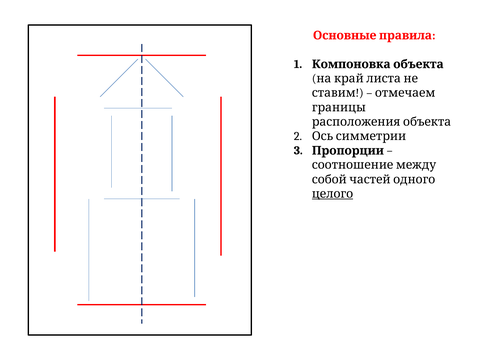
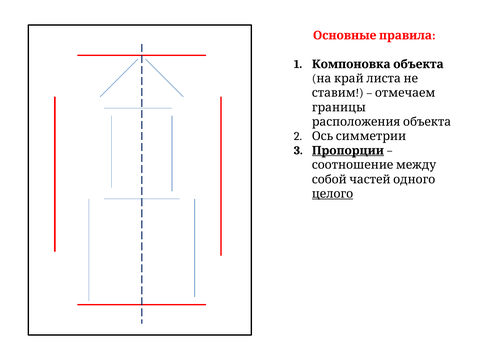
Пропорции underline: none -> present (348, 151)
